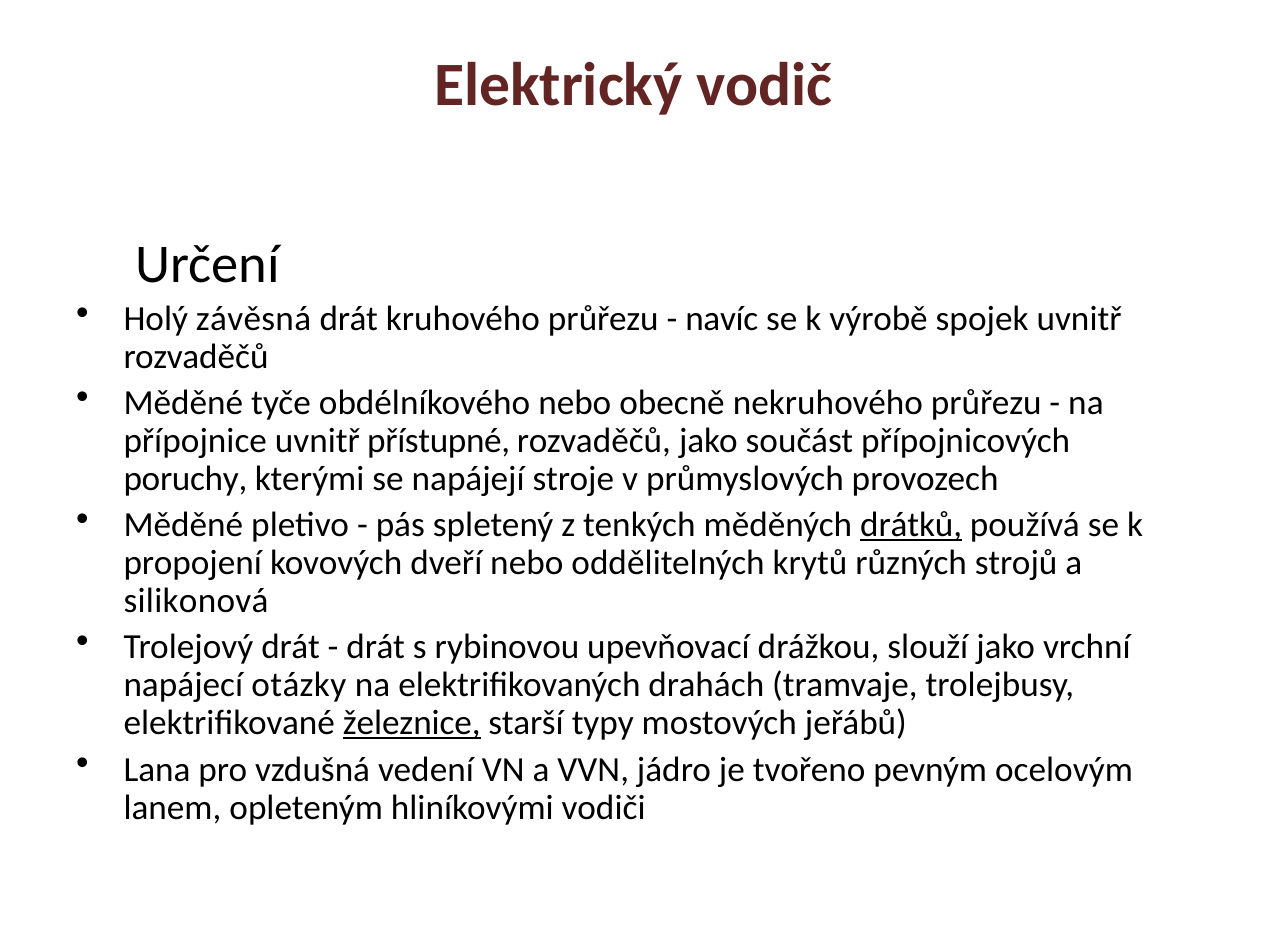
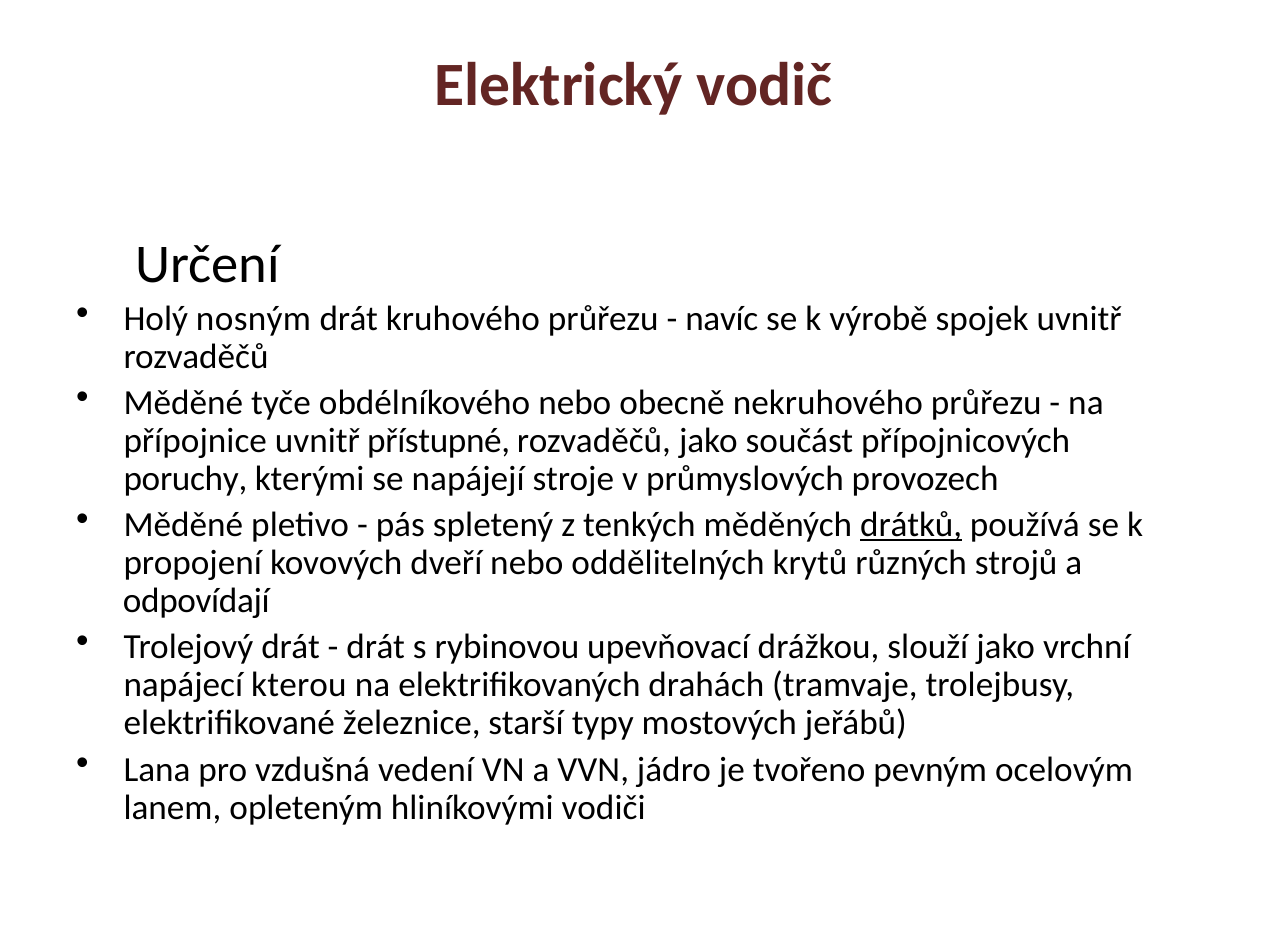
závěsná: závěsná -> nosným (254, 319)
silikonová: silikonová -> odpovídají (196, 601)
otázky: otázky -> kterou (299, 685)
železnice underline: present -> none (412, 723)
